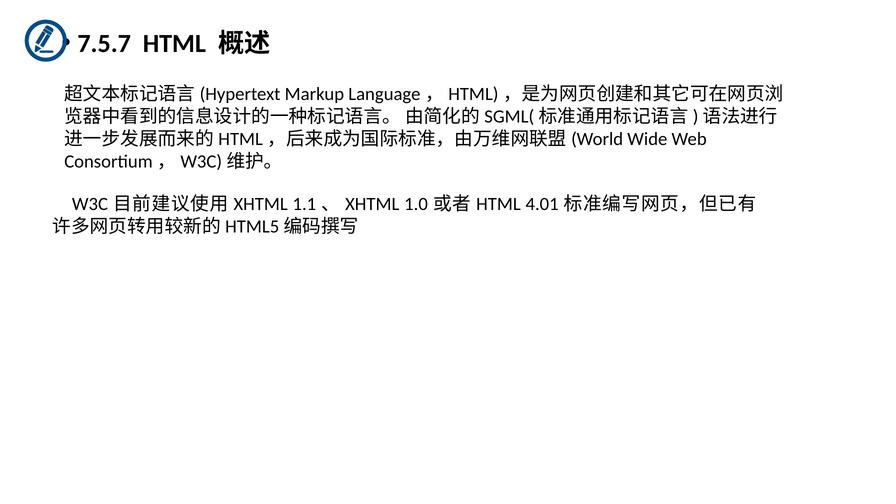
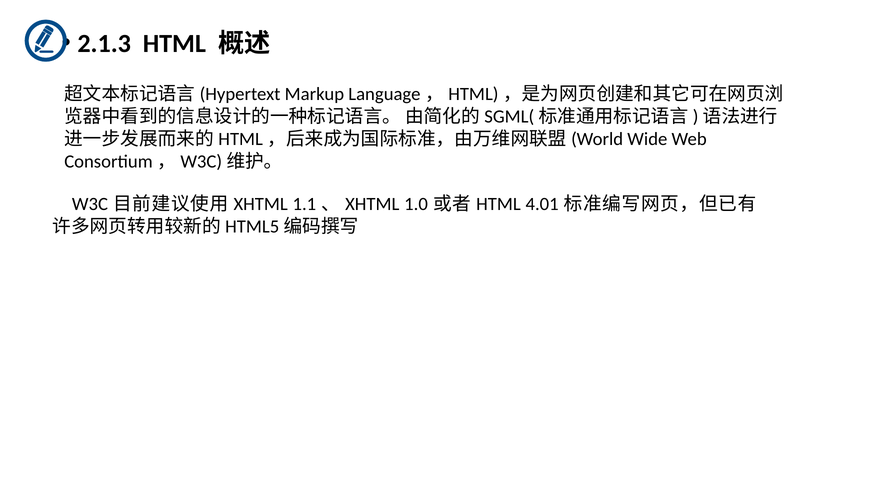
7.5.7: 7.5.7 -> 2.1.3 (104, 43)
